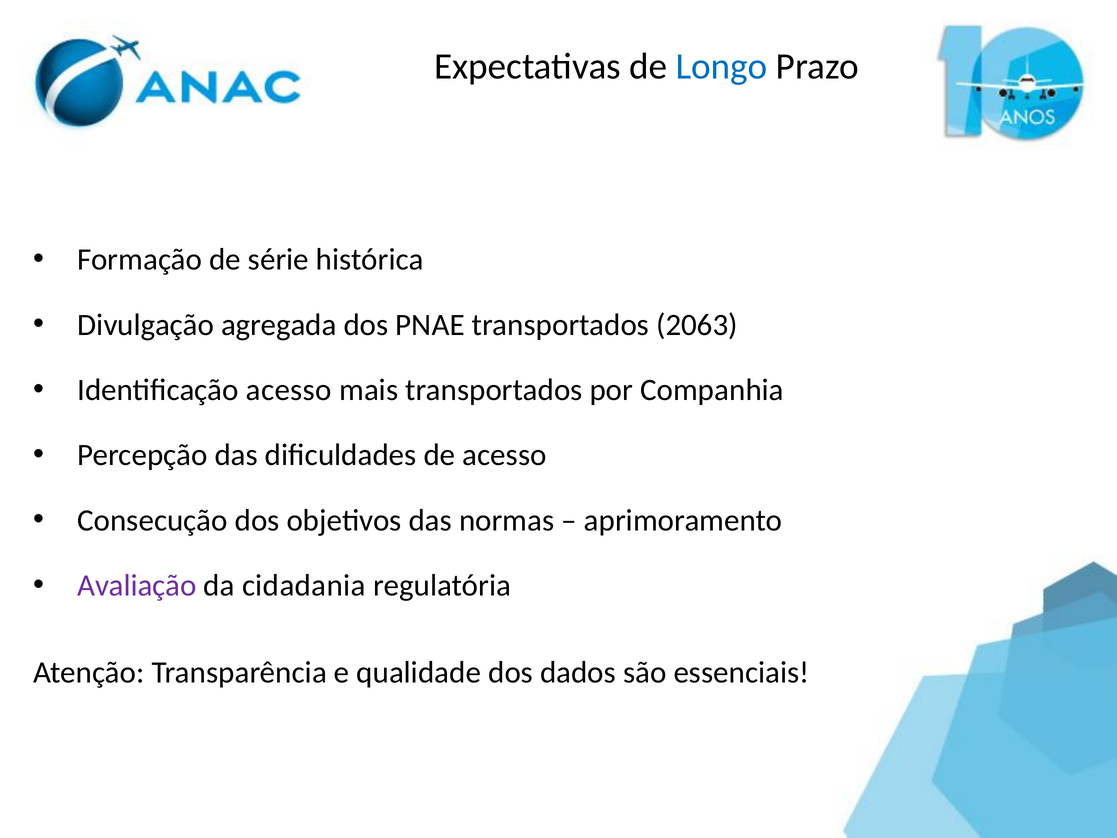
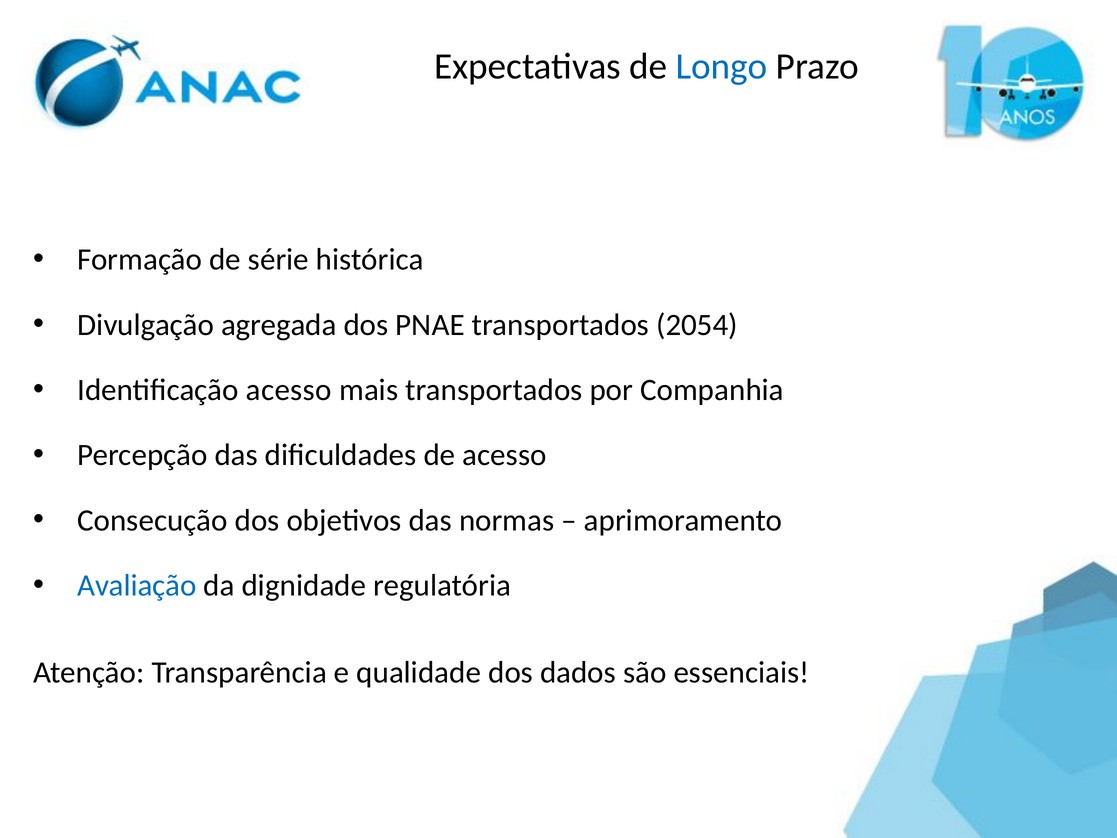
2063: 2063 -> 2054 (697, 325)
Avaliação colour: purple -> blue (137, 586)
cidadania: cidadania -> dignidade (304, 586)
